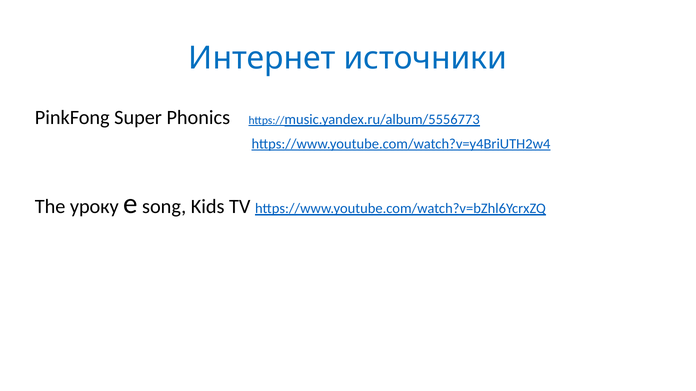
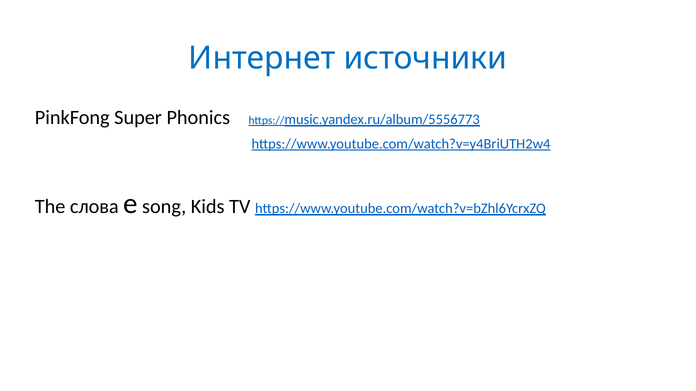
уроку: уроку -> слова (94, 207)
